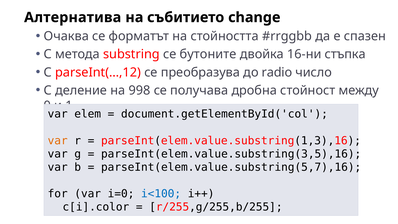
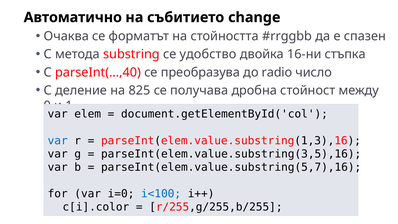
Алтернатива: Алтернатива -> Автоматично (73, 17)
бутоните: бутоните -> удобство (208, 54)
parseInt(…,12: parseInt(…,12 -> parseInt(…,40 (98, 72)
998: 998 -> 825 (140, 90)
var colour: orange -> blue (58, 141)
